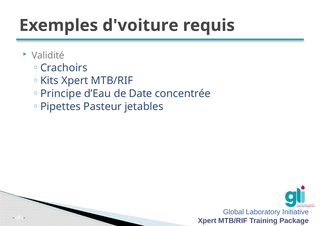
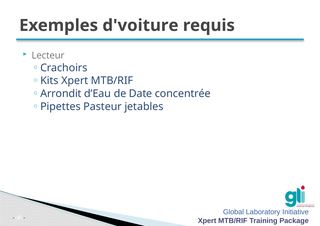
Validité: Validité -> Lecteur (48, 55)
Principe: Principe -> Arrondit (61, 94)
